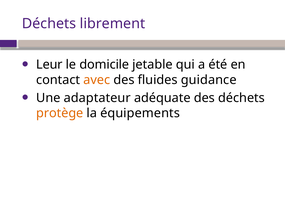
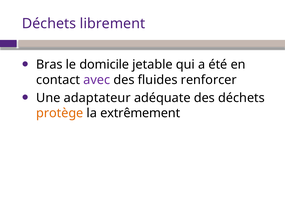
Leur: Leur -> Bras (49, 65)
avec colour: orange -> purple (97, 80)
guidance: guidance -> renforcer (209, 80)
équipements: équipements -> extrêmement (140, 113)
